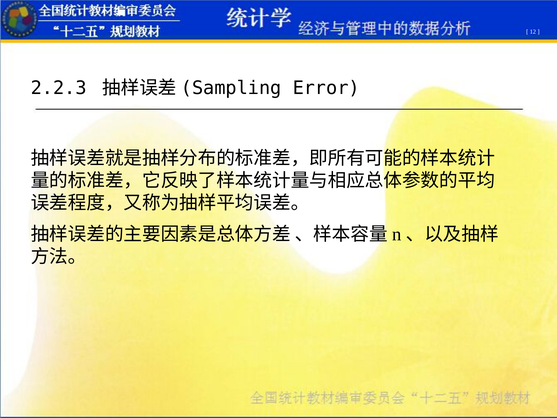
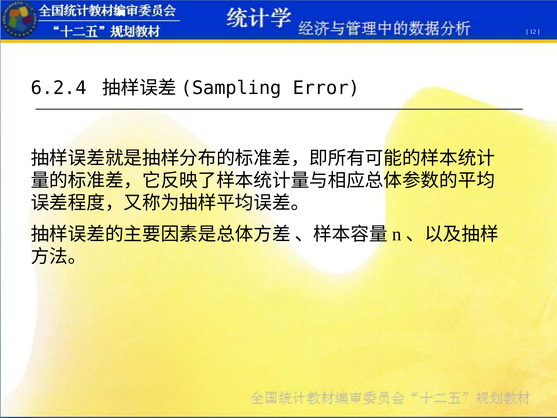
2.2.3: 2.2.3 -> 6.2.4 (59, 88)
